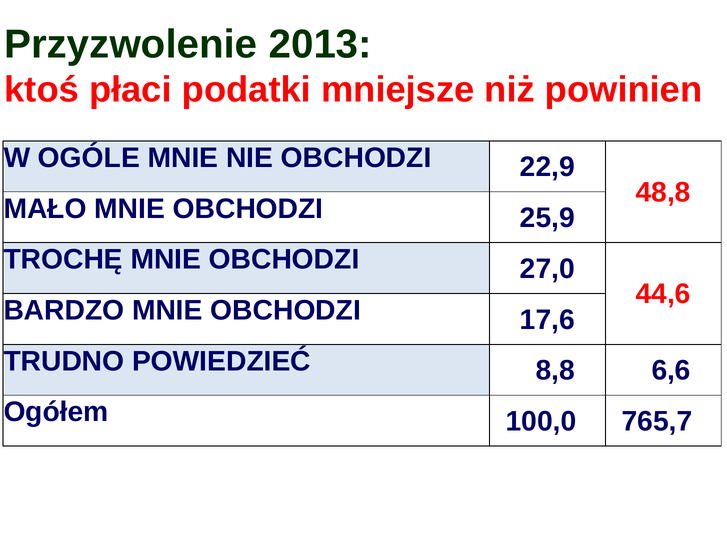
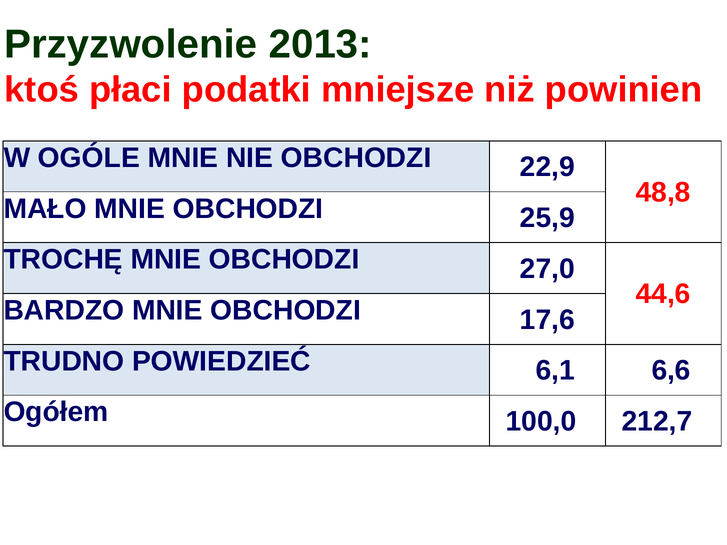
8,8: 8,8 -> 6,1 (555, 371)
765,7: 765,7 -> 212,7 (657, 422)
